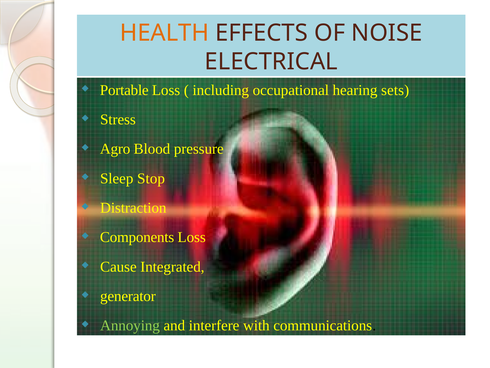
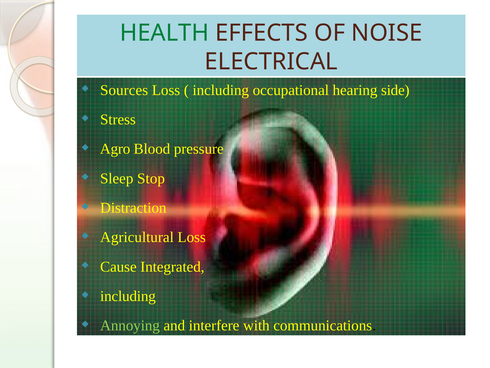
HEALTH colour: orange -> green (164, 33)
Portable: Portable -> Sources (124, 90)
sets: sets -> side (395, 90)
Components: Components -> Agricultural (137, 237)
generator: generator -> including (128, 296)
